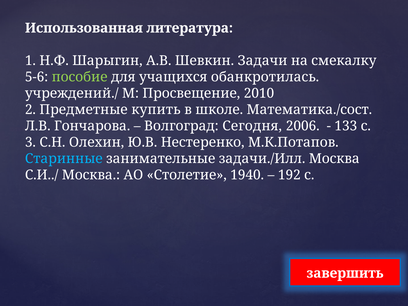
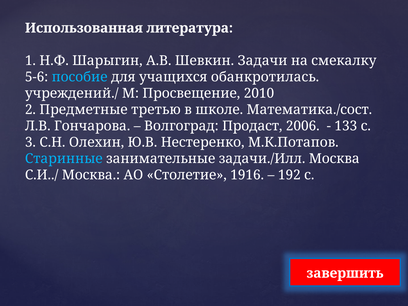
пособие colour: light green -> light blue (80, 77)
купить: купить -> третью (156, 110)
Сегодня: Сегодня -> Продаст (252, 126)
1940: 1940 -> 1916 (247, 175)
